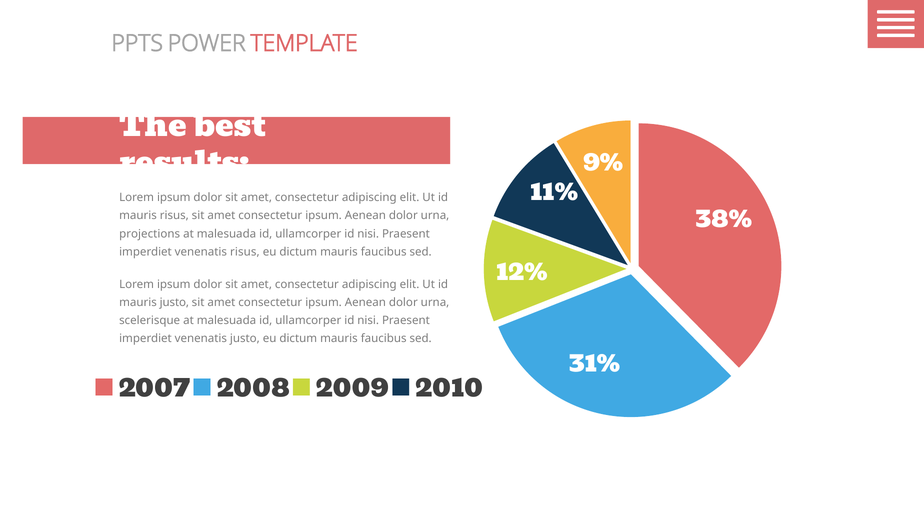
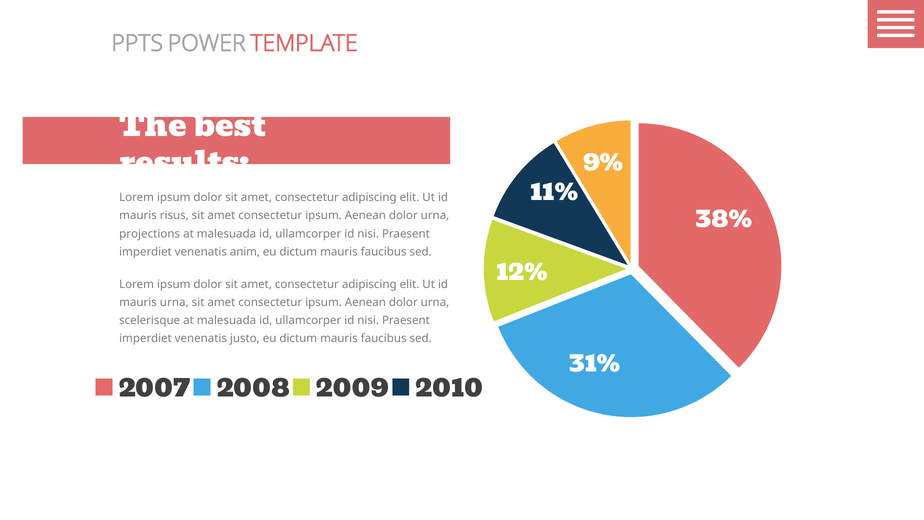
venenatis risus: risus -> anim (245, 252)
mauris justo: justo -> urna (174, 302)
